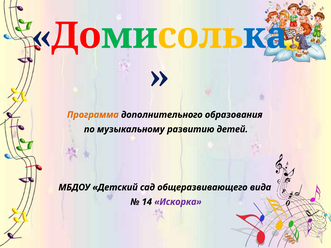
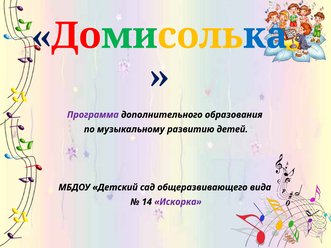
Программа colour: orange -> purple (93, 115)
